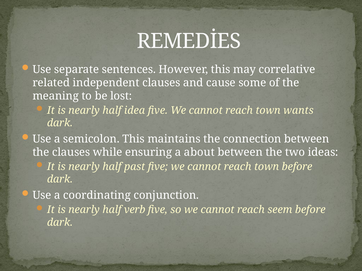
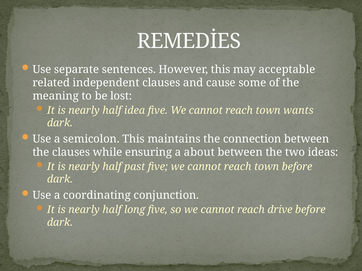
correlative: correlative -> acceptable (287, 70)
verb: verb -> long (135, 210)
seem: seem -> drive (280, 210)
